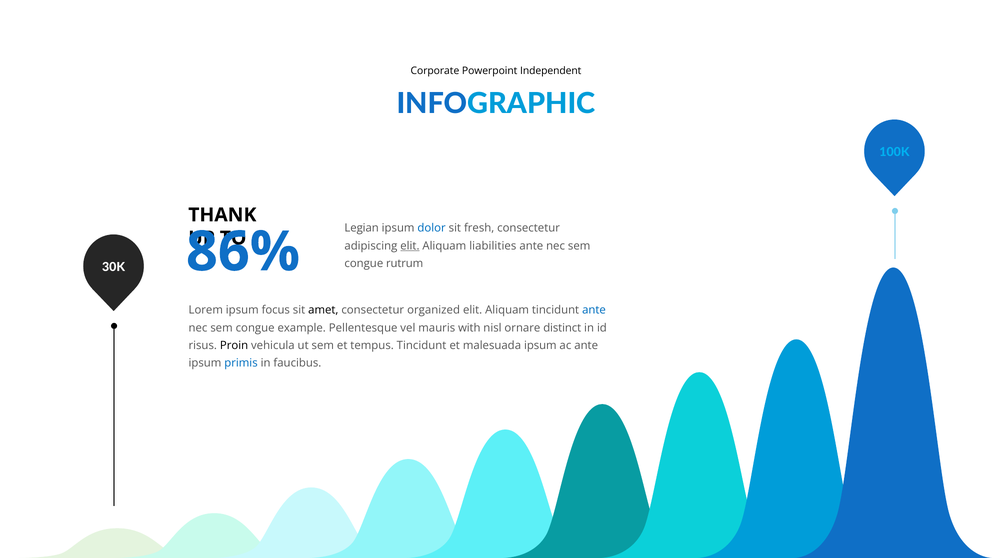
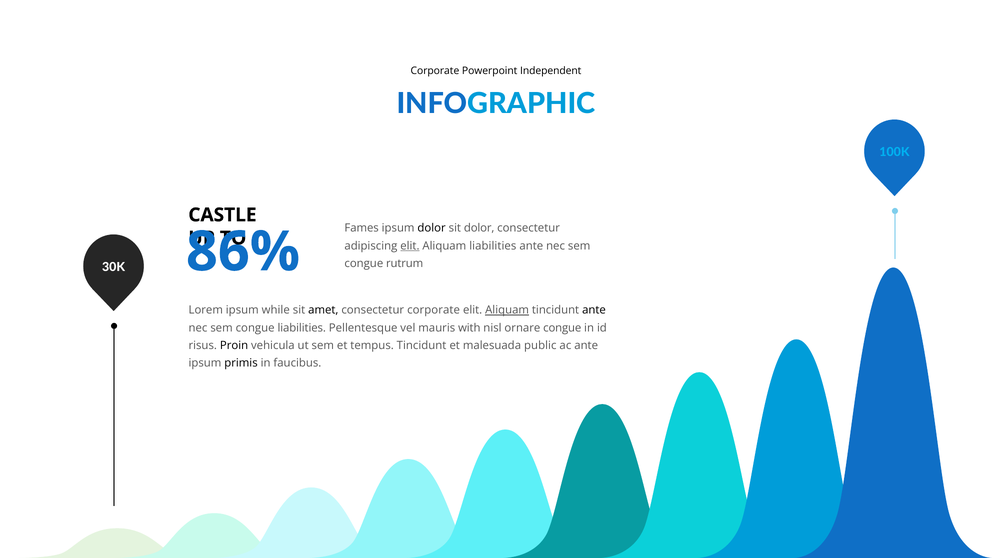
THANK: THANK -> CASTLE (222, 215)
Legian: Legian -> Fames (362, 228)
dolor colour: blue -> black (432, 228)
sit fresh: fresh -> dolor (479, 228)
focus: focus -> while (276, 310)
consectetur organized: organized -> corporate (434, 310)
Aliquam underline: none -> present (507, 310)
ante colour: blue -> black (594, 310)
congue example: example -> liabilities (302, 328)
ornare distinct: distinct -> congue (562, 328)
malesuada ipsum: ipsum -> public (540, 345)
primis colour: blue -> black (241, 363)
